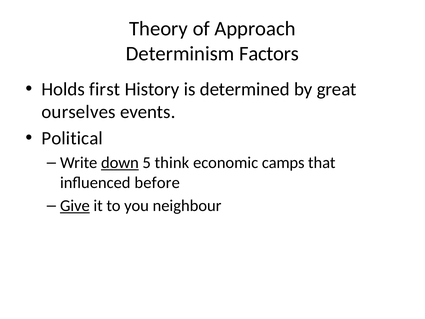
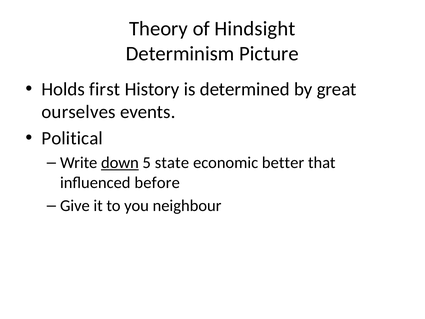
Approach: Approach -> Hindsight (255, 29)
Factors: Factors -> Picture (269, 54)
think: think -> state (172, 163)
camps: camps -> better (283, 163)
Give underline: present -> none (75, 206)
